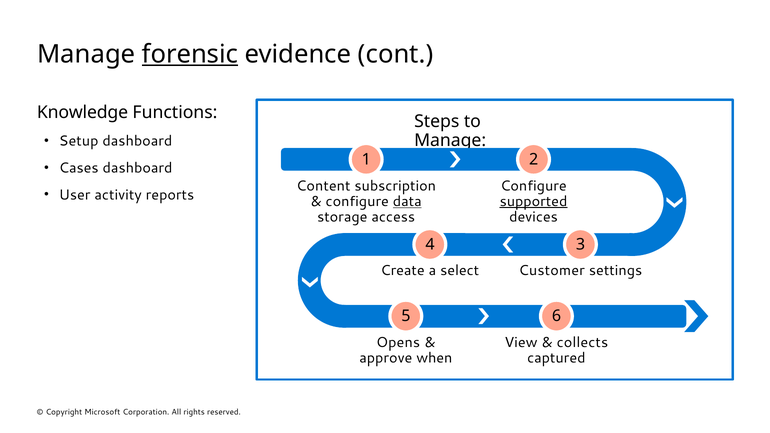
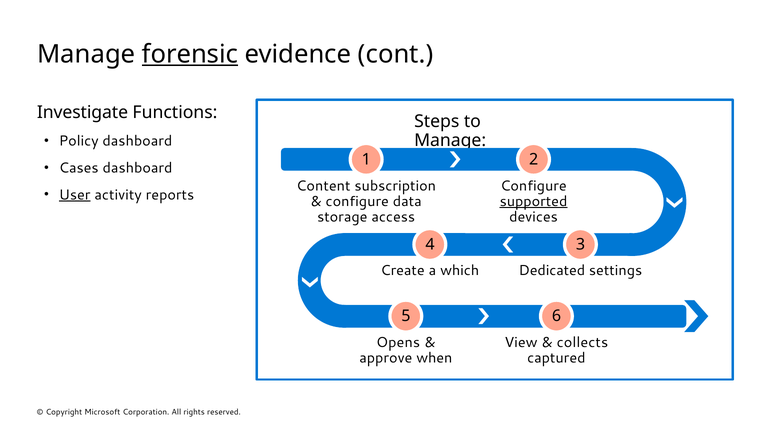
Knowledge: Knowledge -> Investigate (82, 112)
Setup: Setup -> Policy (79, 141)
User underline: none -> present (75, 195)
data underline: present -> none (407, 202)
select: select -> which (460, 271)
Customer: Customer -> Dedicated (552, 271)
